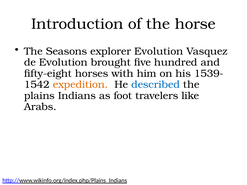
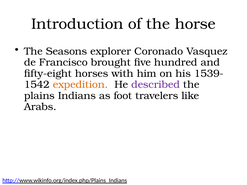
explorer Evolution: Evolution -> Coronado (159, 51)
de Evolution: Evolution -> Francisco (63, 62)
described colour: blue -> purple (156, 85)
